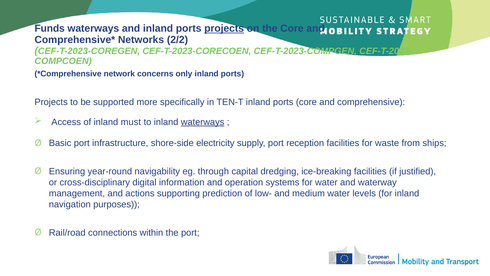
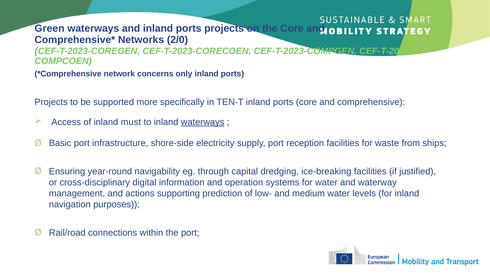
Funds: Funds -> Green (50, 29)
projects underline: present -> none (224, 29)
2/2: 2/2 -> 2/0 (177, 40)
